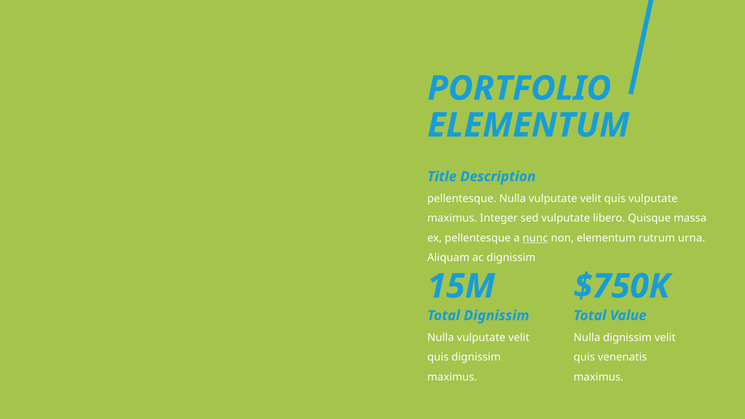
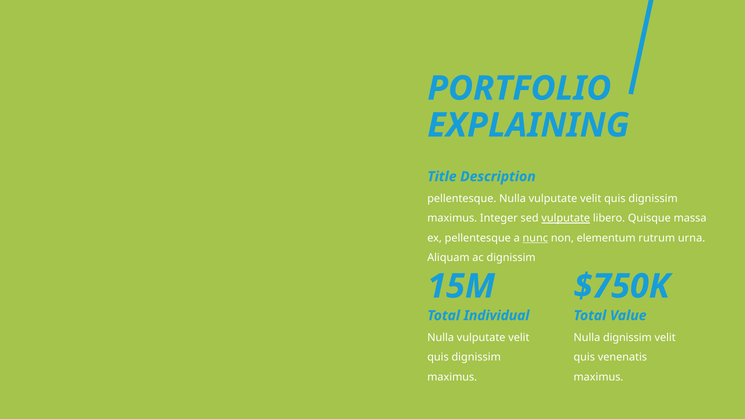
ELEMENTUM: ELEMENTUM -> EXPLAINING (528, 125)
vulputate: vulputate -> dignissim (653, 199)
vulputate underline: none -> present (566, 218)
Total Dignissim: Dignissim -> Individual (497, 316)
